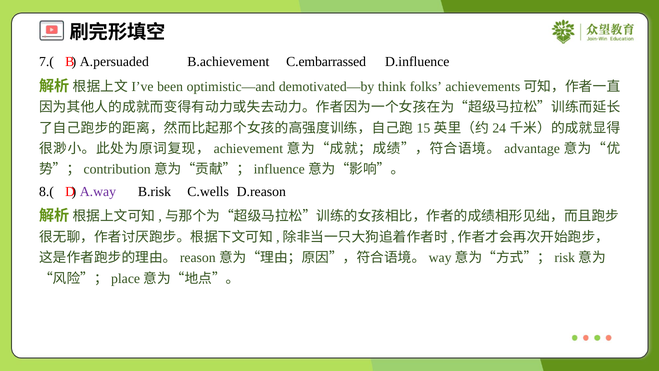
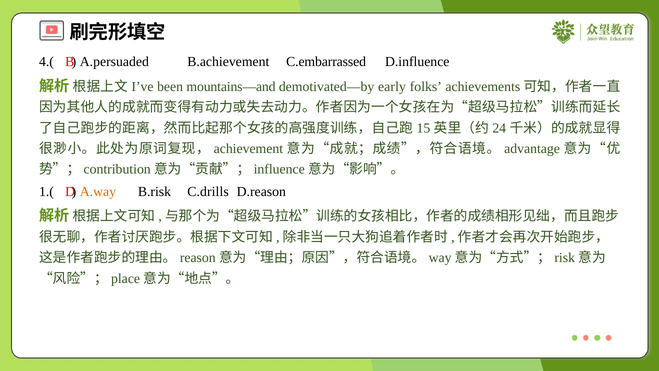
7.(: 7.( -> 4.( (46, 62)
optimistic—and: optimistic—and -> mountains—and (231, 86)
think: think -> early (392, 86)
8.(: 8.( -> 1.( (46, 191)
A.way colour: purple -> orange (98, 191)
C.wells: C.wells -> C.drills (208, 191)
